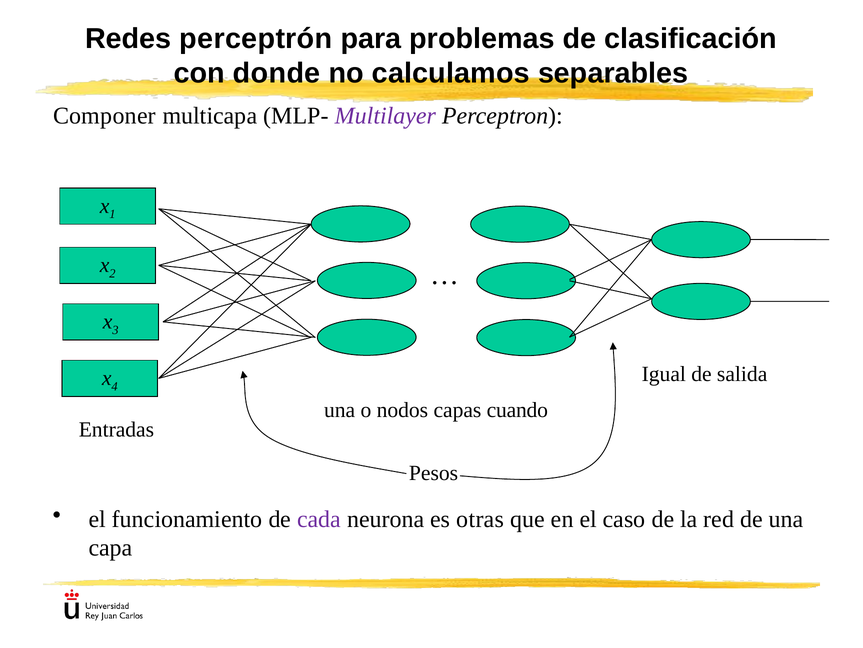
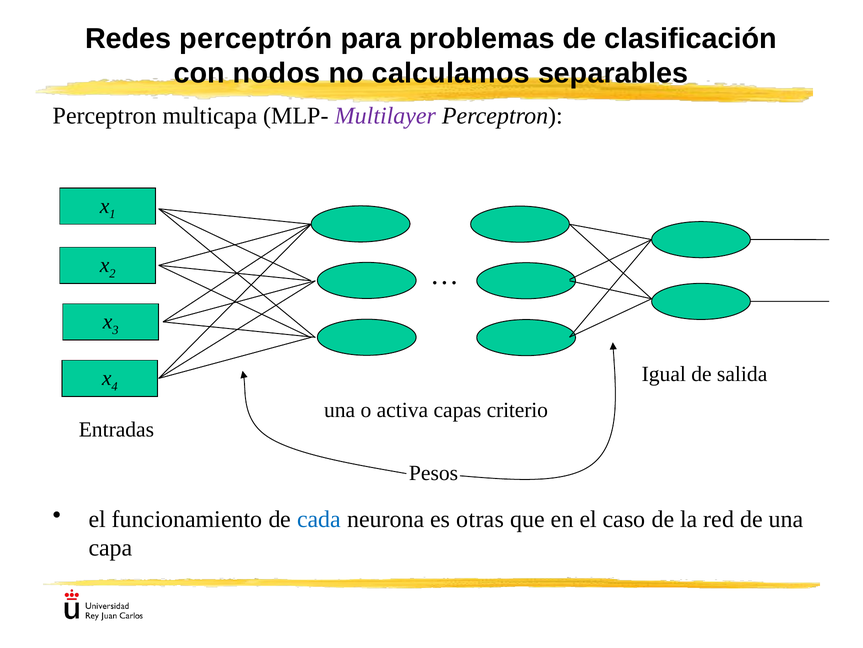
donde: donde -> nodos (277, 73)
Componer: Componer -> Perceptron (105, 116)
nodos: nodos -> activa (402, 409)
cuando: cuando -> criterio (517, 409)
cada colour: purple -> blue (319, 519)
